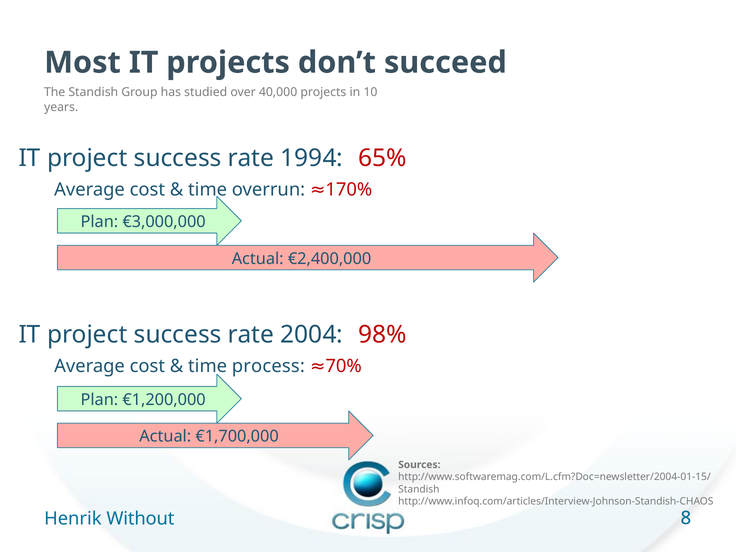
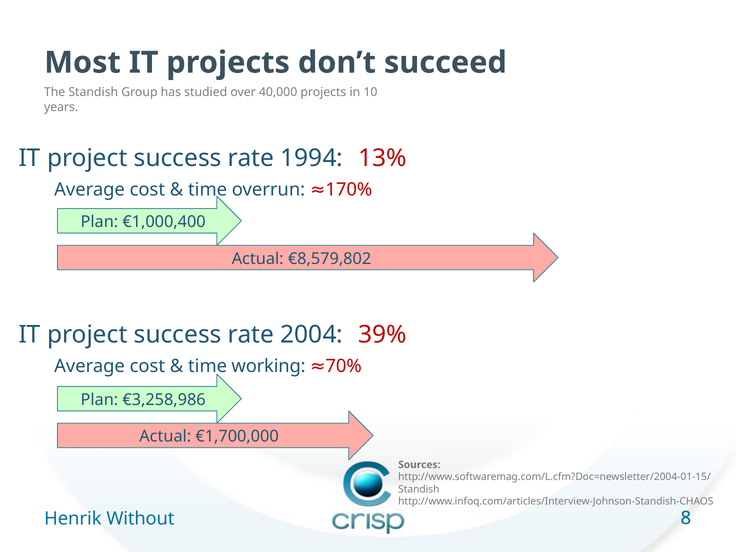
65%: 65% -> 13% (382, 158)
€3,000,000: €3,000,000 -> €1,000,400 (164, 222)
€2,400,000: €2,400,000 -> €8,579,802 (330, 259)
98%: 98% -> 39% (382, 335)
process: process -> working (269, 366)
€1,200,000: €1,200,000 -> €3,258,986 (164, 400)
